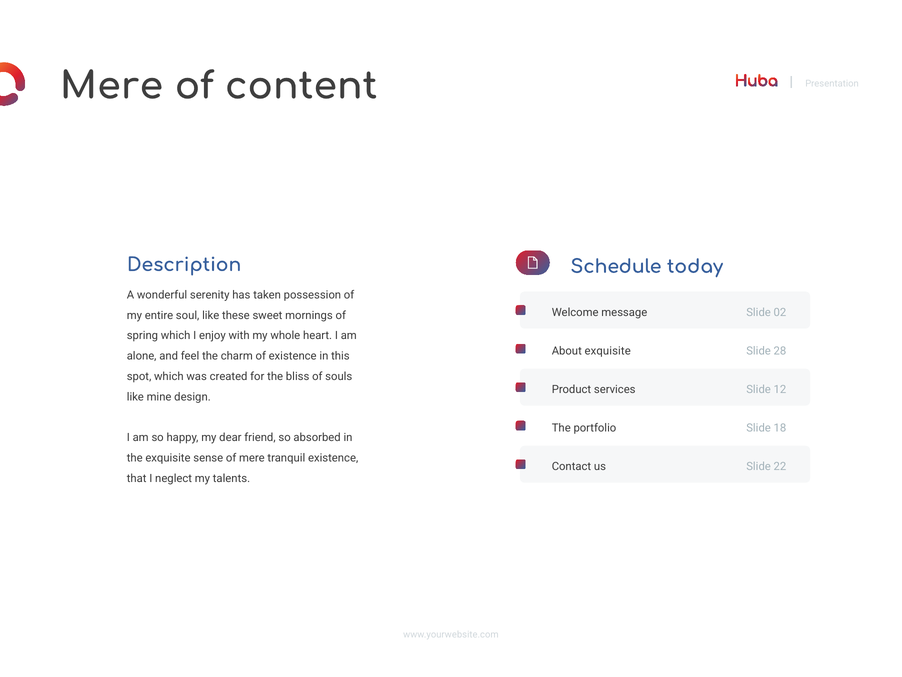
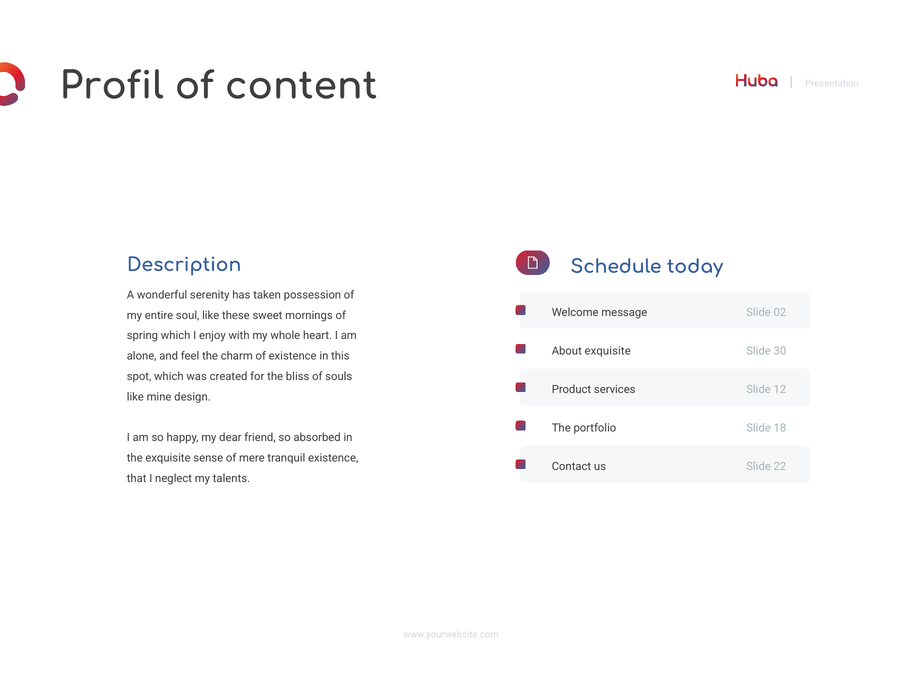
Mere: Mere -> Profil (112, 86)
28: 28 -> 30 (780, 351)
